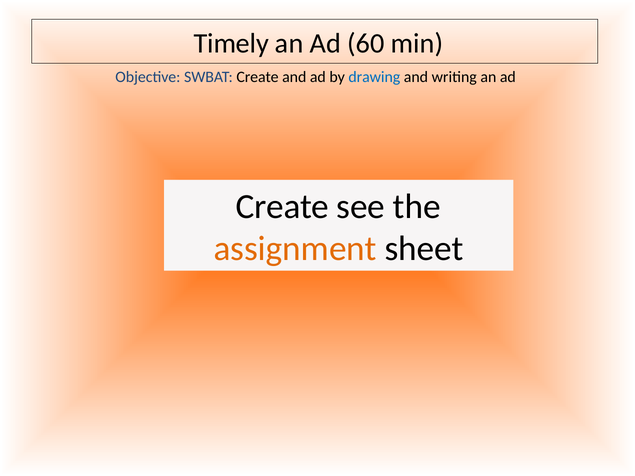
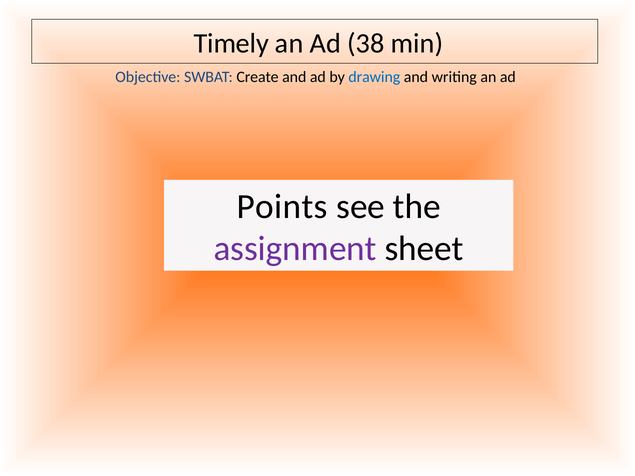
60: 60 -> 38 (366, 43)
Create: Create -> Points (282, 207)
assignment colour: orange -> purple (295, 249)
